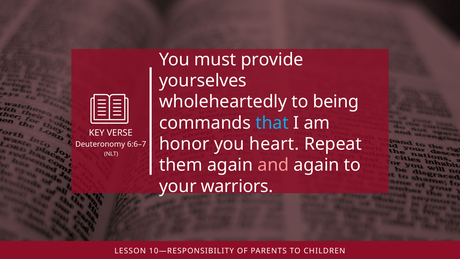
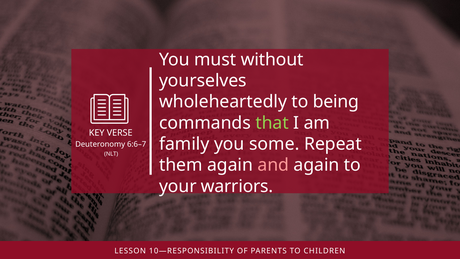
provide: provide -> without (272, 60)
that colour: light blue -> light green (272, 123)
honor: honor -> family (184, 144)
heart: heart -> some (274, 144)
